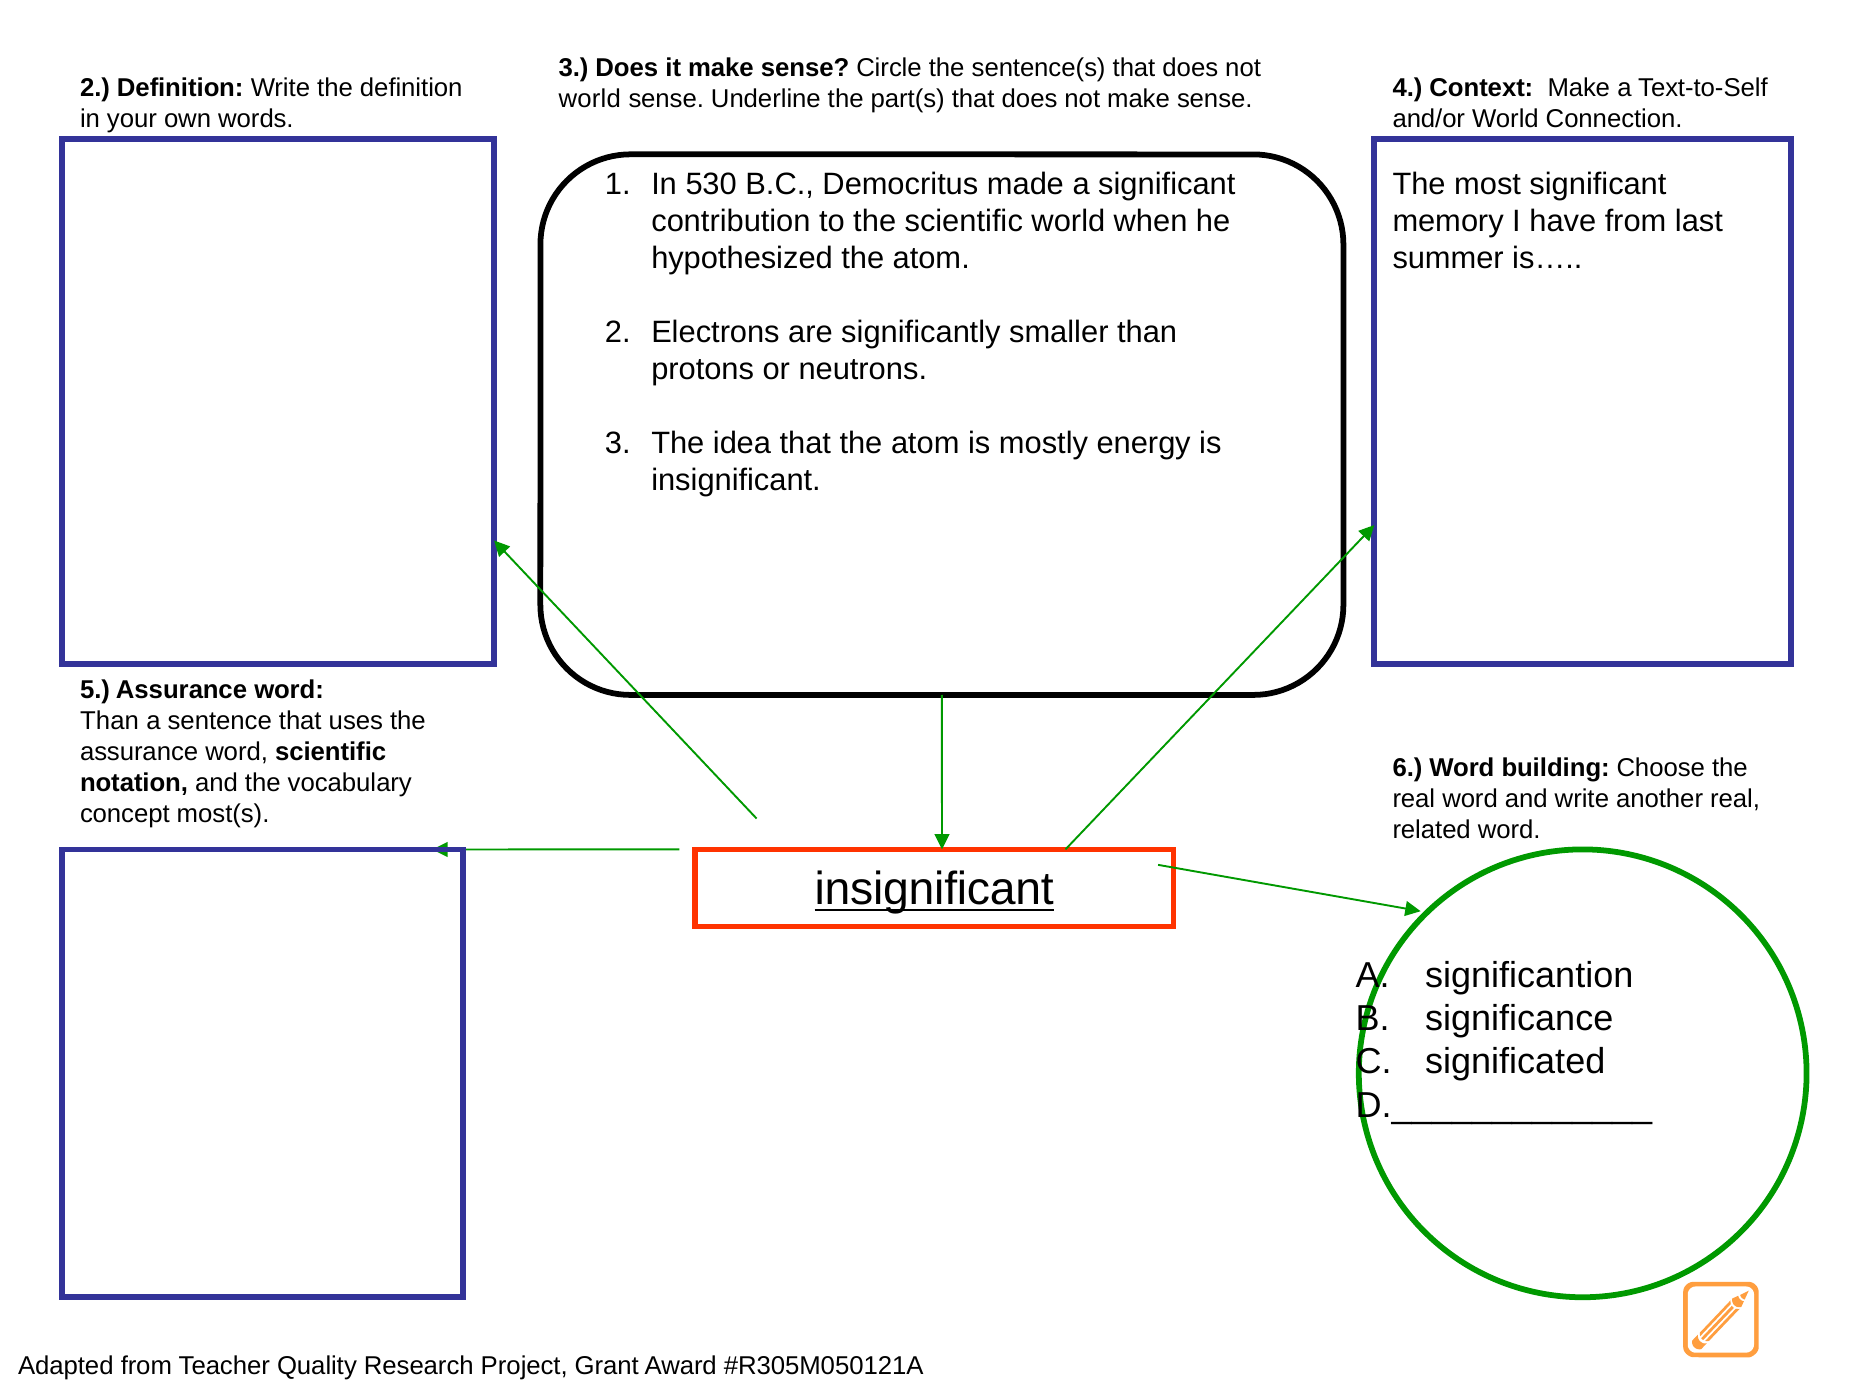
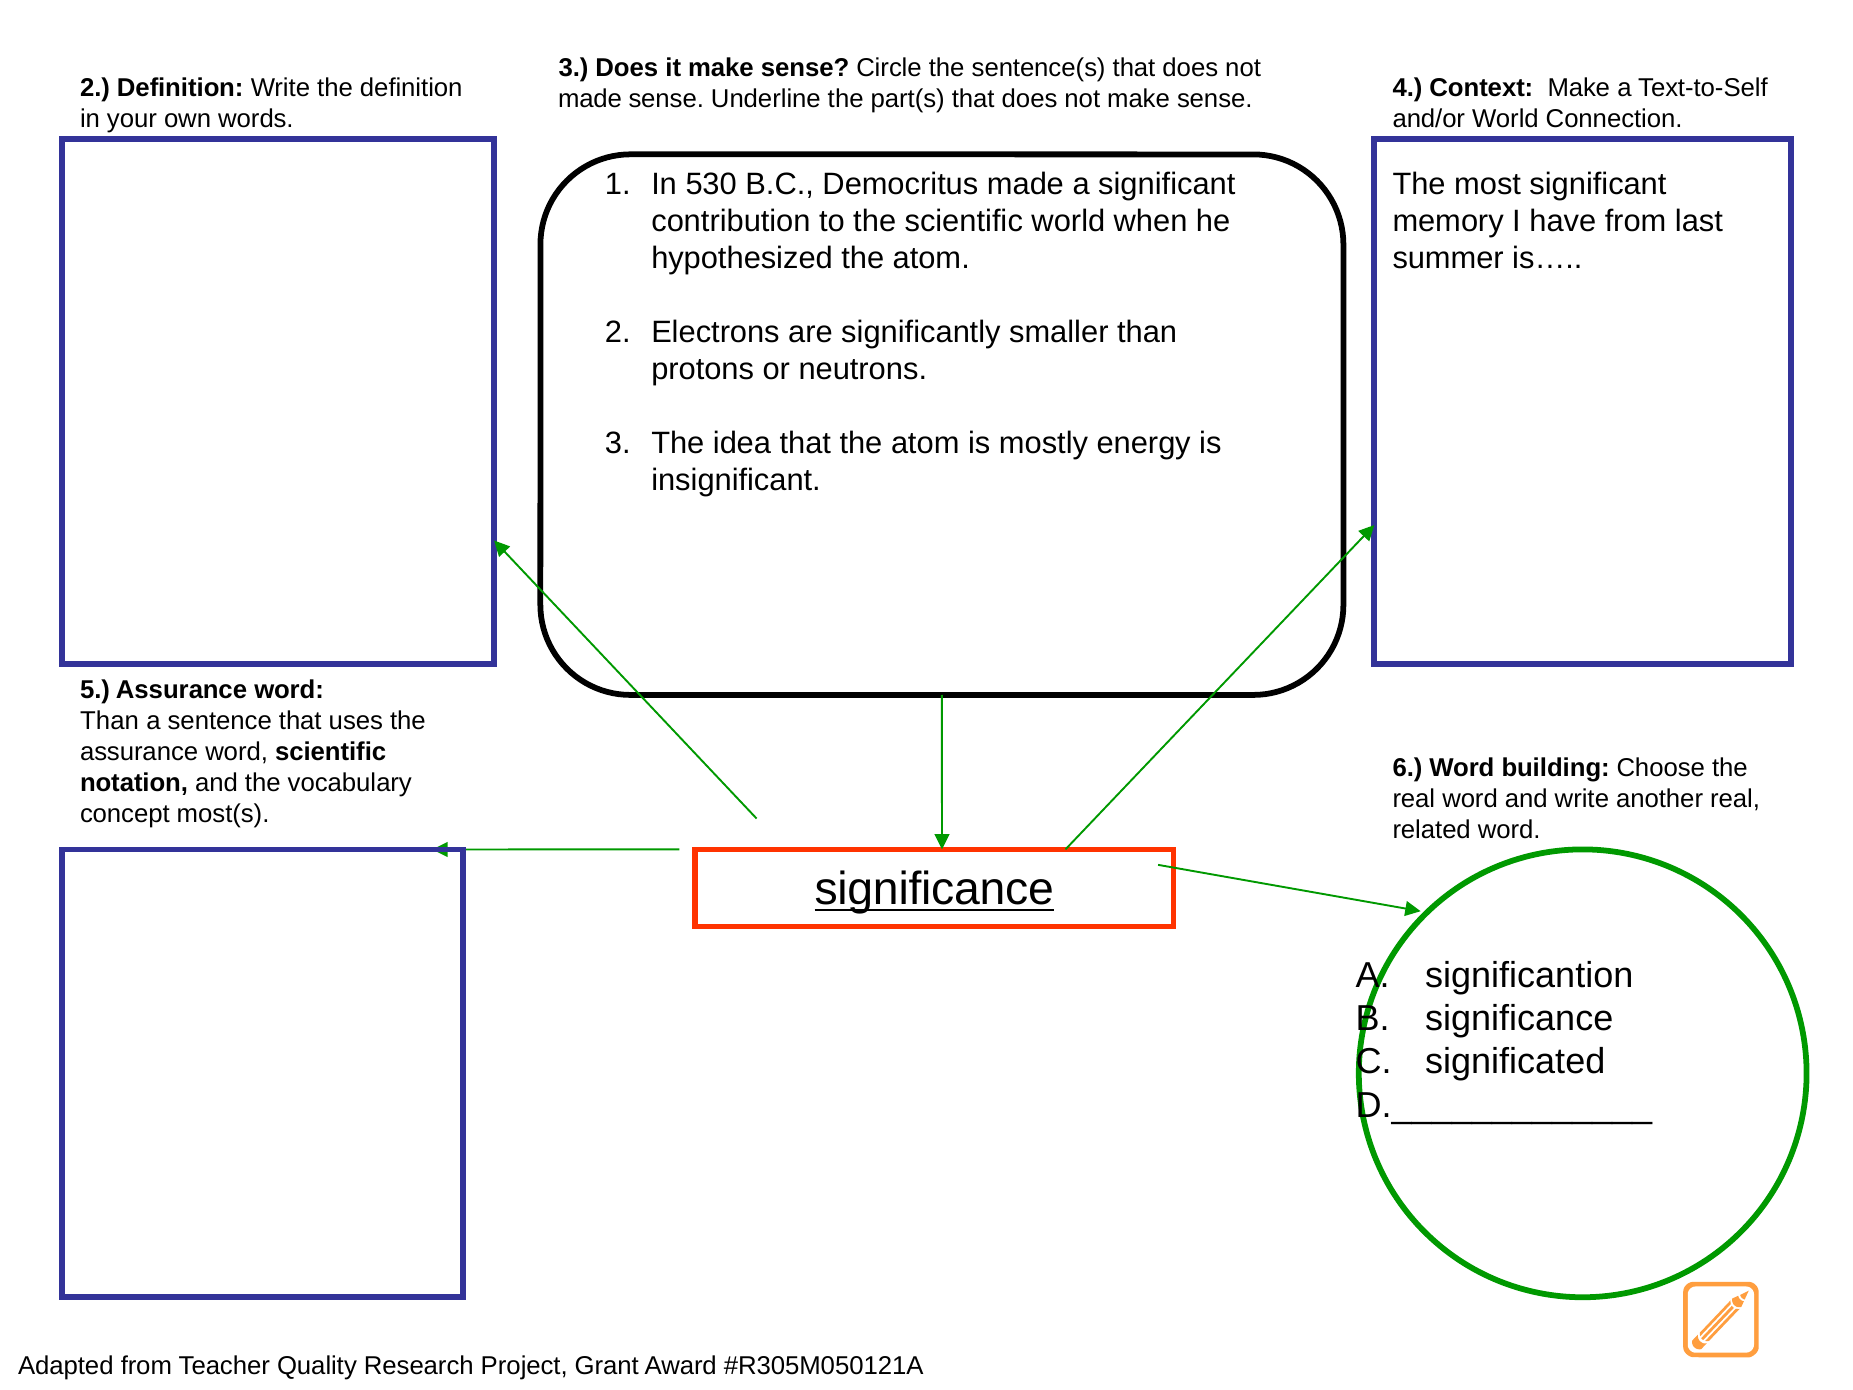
world: world -> made (590, 99)
insignificant: insignificant -> significance (934, 889)
